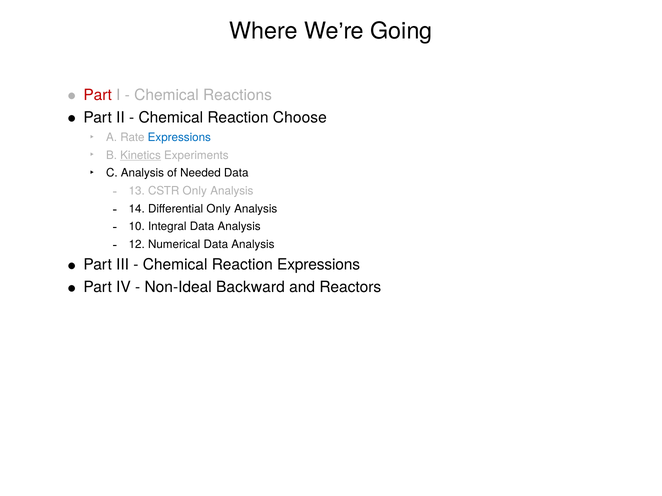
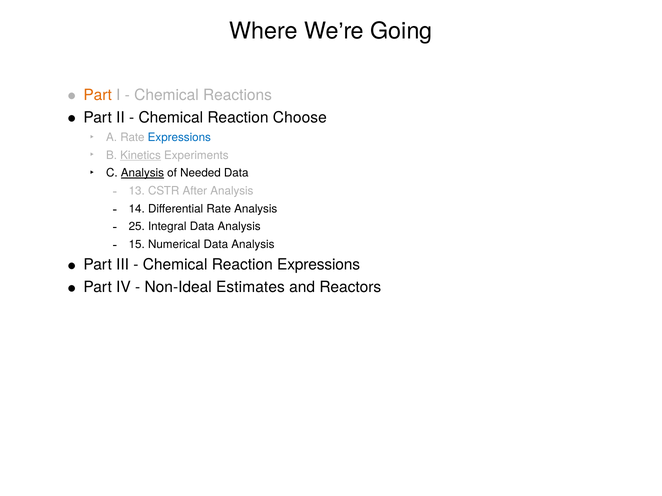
Part colour: red -> orange (98, 95)
Analysis underline: none -> present (142, 173)
CSTR Only: Only -> After (195, 191)
Differential Only: Only -> Rate (219, 209)
10: 10 -> 25 (137, 227)
12: 12 -> 15 (137, 245)
Backward: Backward -> Estimates (250, 288)
